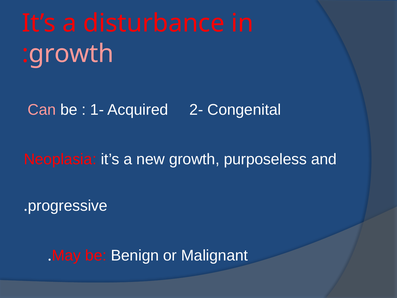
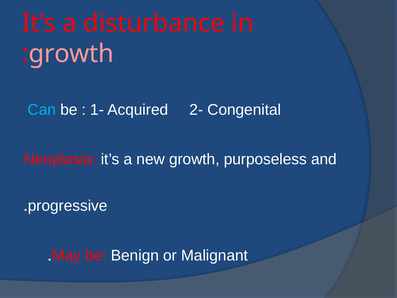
Can colour: pink -> light blue (42, 110)
